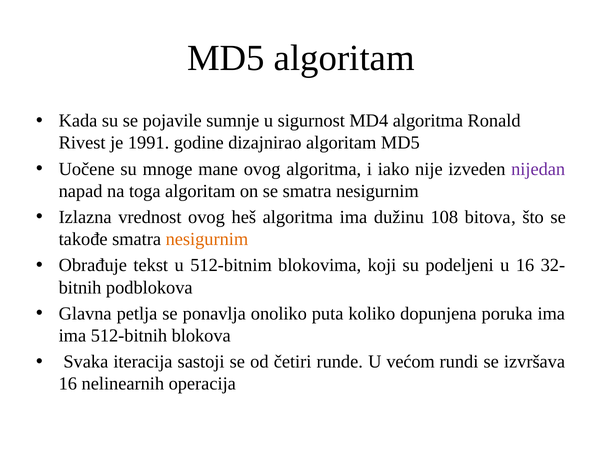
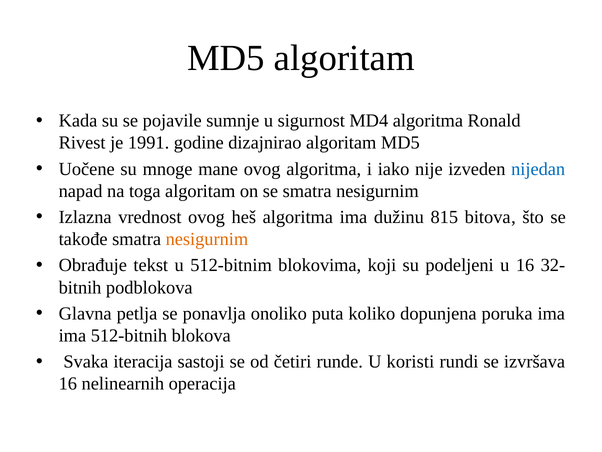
nijedan colour: purple -> blue (538, 169)
108: 108 -> 815 (444, 217)
većom: većom -> koristi (410, 361)
